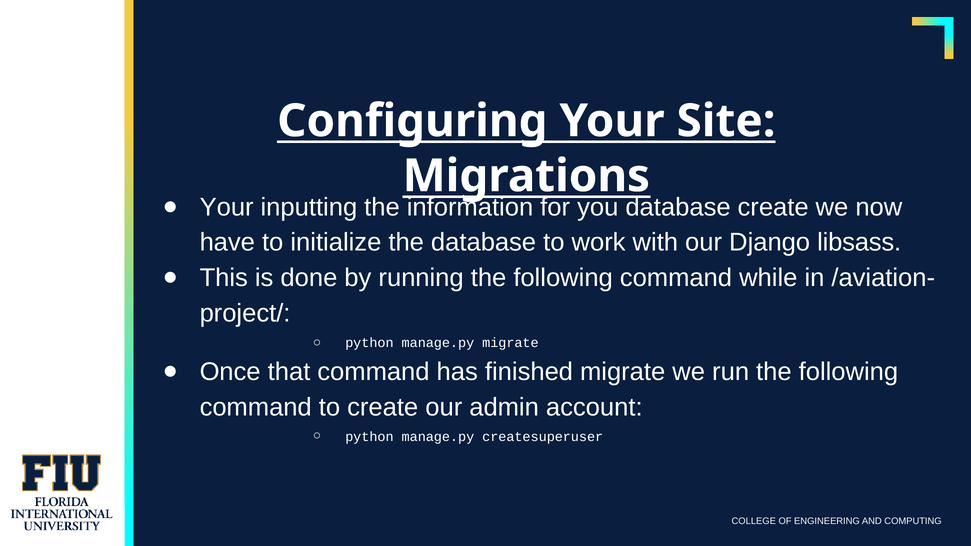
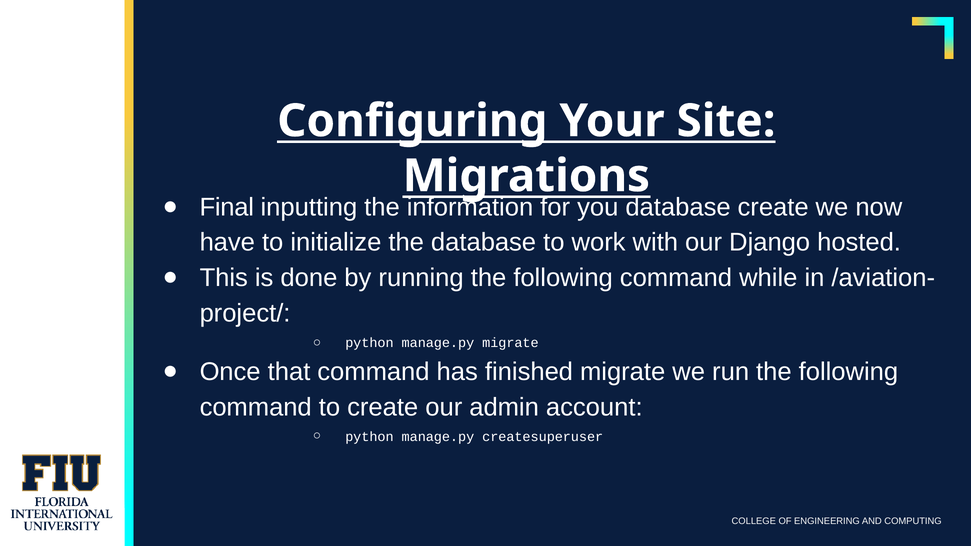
Your: Your -> Final (227, 207)
libsass: libsass -> hosted (859, 243)
